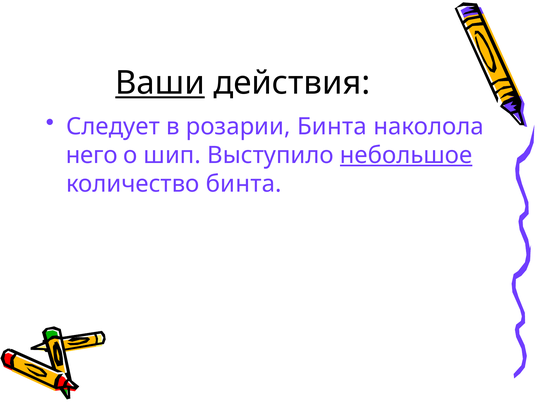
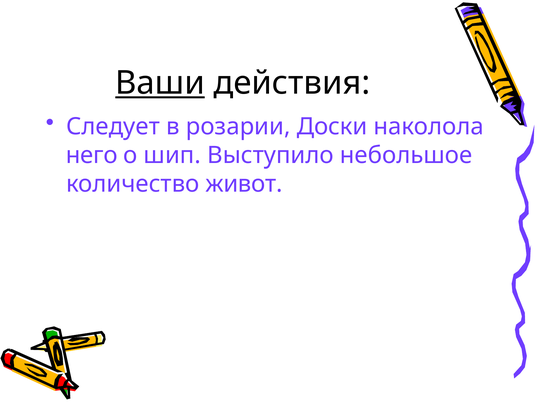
розарии Бинта: Бинта -> Доски (332, 127)
небольшое underline: present -> none (406, 155)
количество бинта: бинта -> живот (244, 184)
